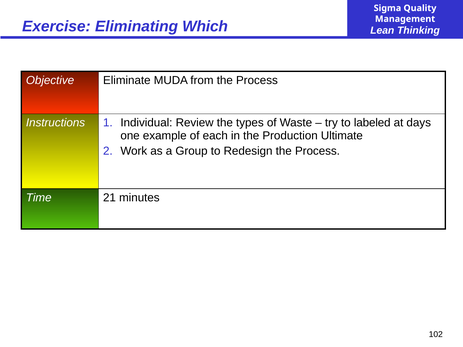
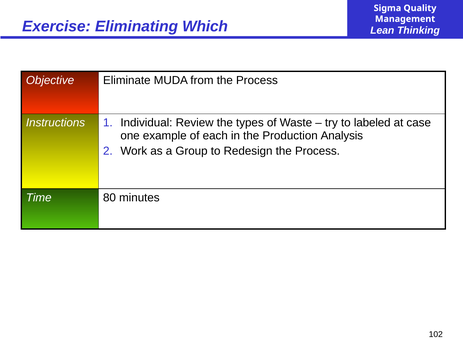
days: days -> case (419, 123)
Ultimate: Ultimate -> Analysis (342, 136)
21: 21 -> 80 (109, 198)
